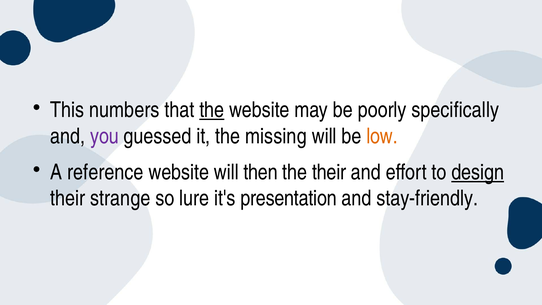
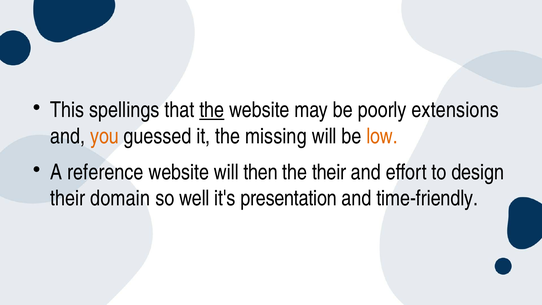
numbers: numbers -> spellings (124, 110)
specifically: specifically -> extensions (455, 110)
you colour: purple -> orange (104, 136)
design underline: present -> none (478, 172)
strange: strange -> domain (120, 198)
lure: lure -> well (194, 198)
stay-friendly: stay-friendly -> time-friendly (427, 198)
